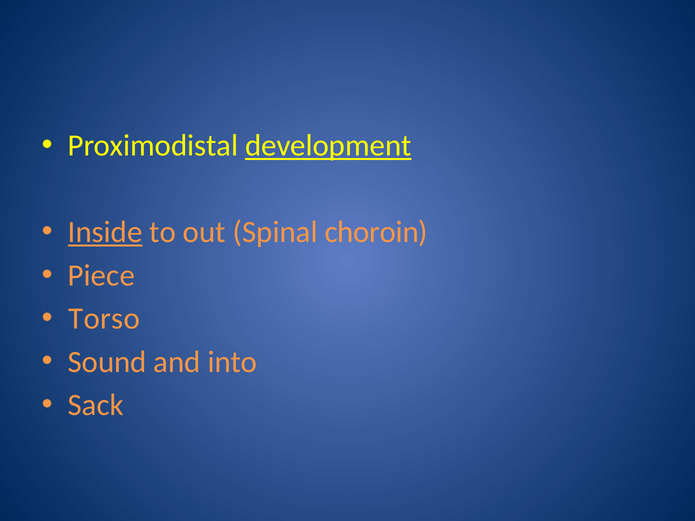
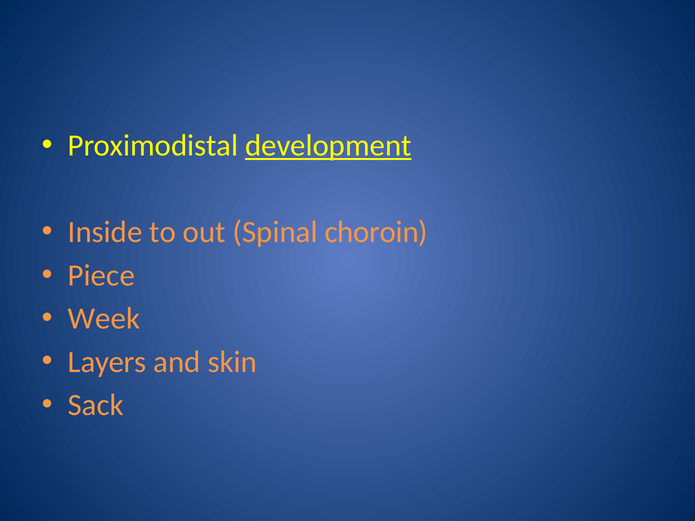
Inside underline: present -> none (105, 232)
Torso: Torso -> Week (104, 319)
Sound: Sound -> Layers (107, 362)
into: into -> skin (232, 362)
